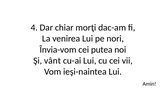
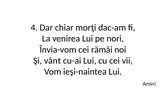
putea: putea -> rămâi (102, 50)
